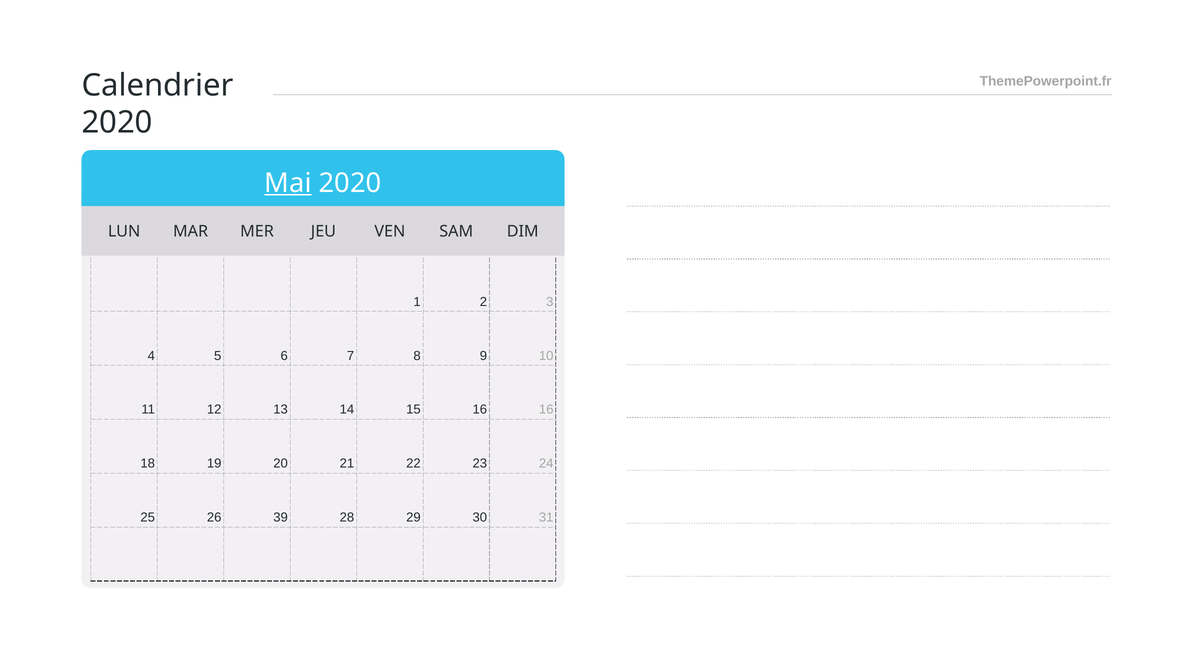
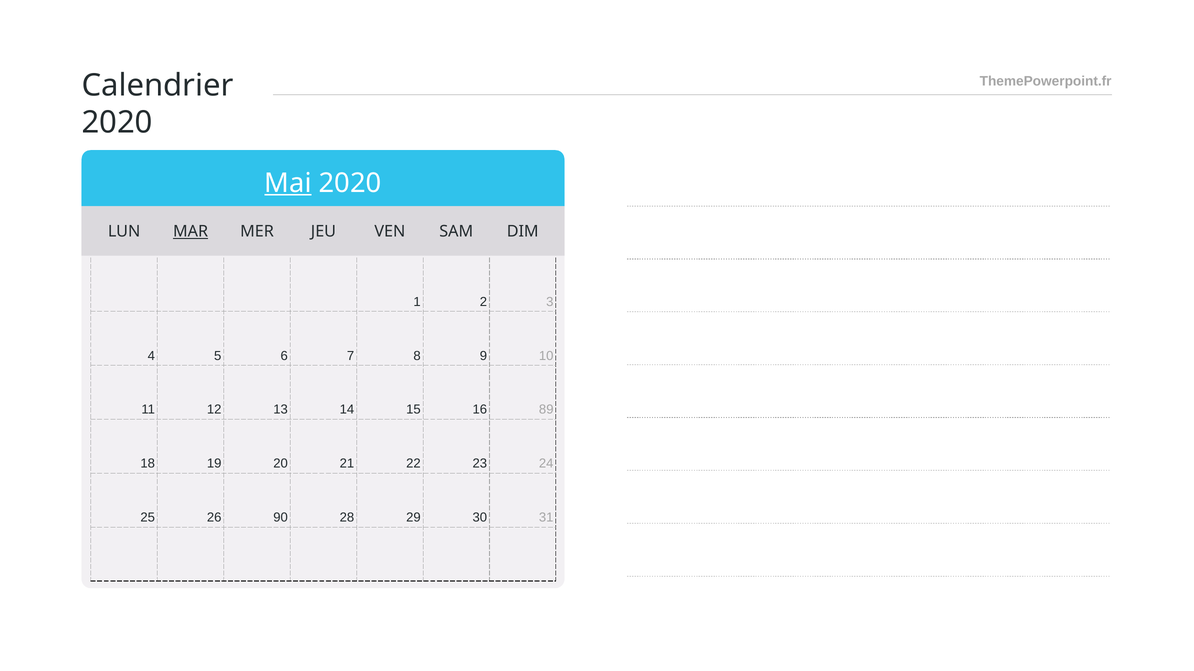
MAR underline: none -> present (191, 232)
16 16: 16 -> 89 (546, 410)
39: 39 -> 90 (281, 518)
